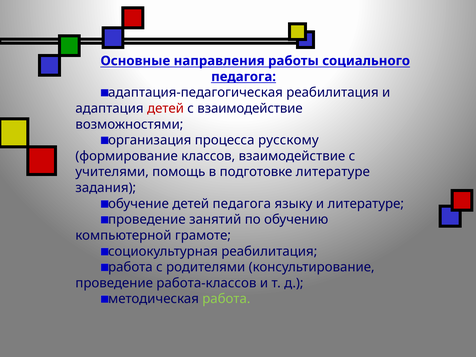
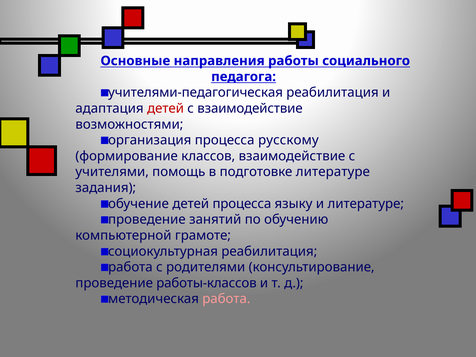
адаптация-педагогическая: адаптация-педагогическая -> учителями-педагогическая (196, 93)
детей педагога: педагога -> процесса (242, 204)
работа-классов: работа-классов -> работы-классов (206, 283)
работа colour: light green -> pink (226, 299)
